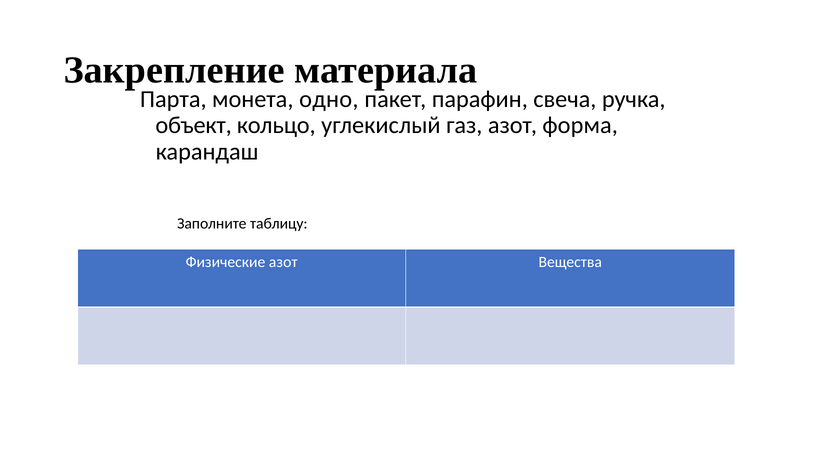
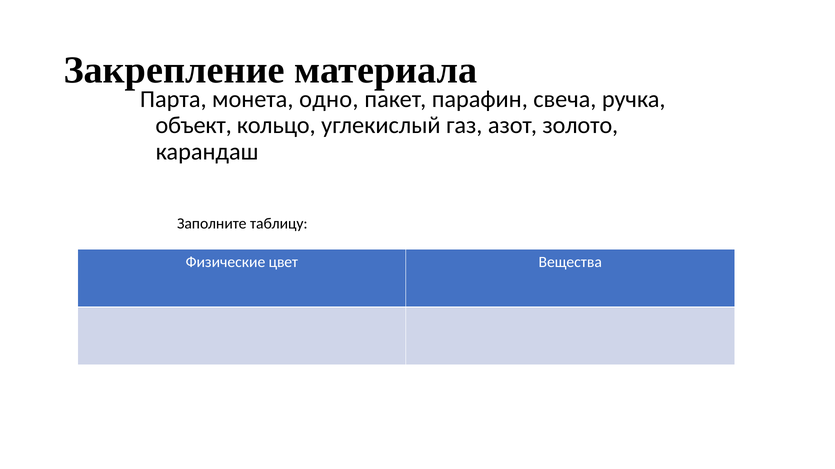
форма: форма -> золото (580, 126)
Физические азот: азот -> цвет (283, 263)
